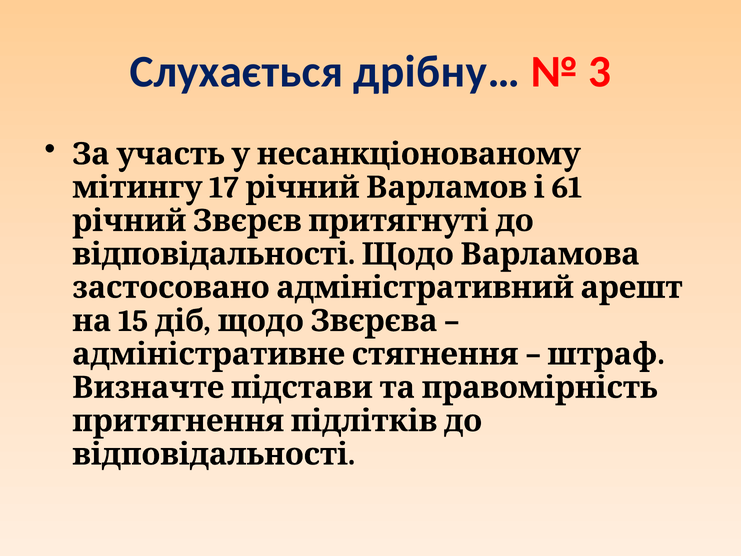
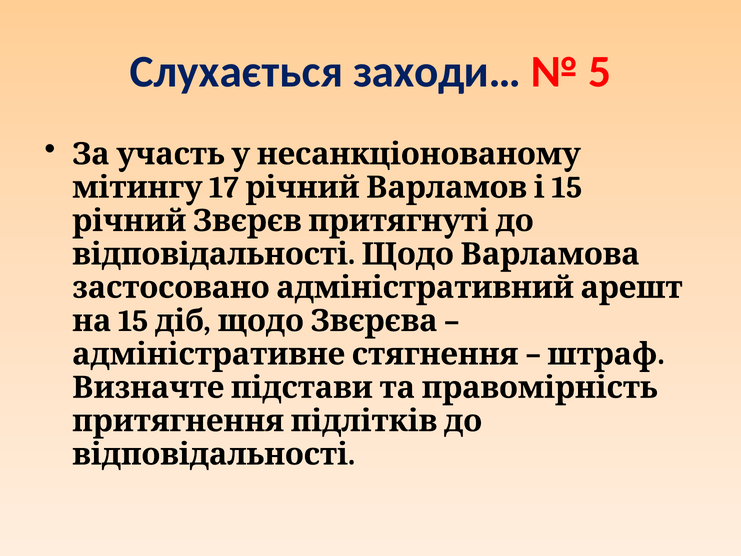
дрібну…: дрібну… -> заходи… (437, 72)
3: 3 -> 5 (600, 72)
17 61: 61 -> 15 (567, 187)
